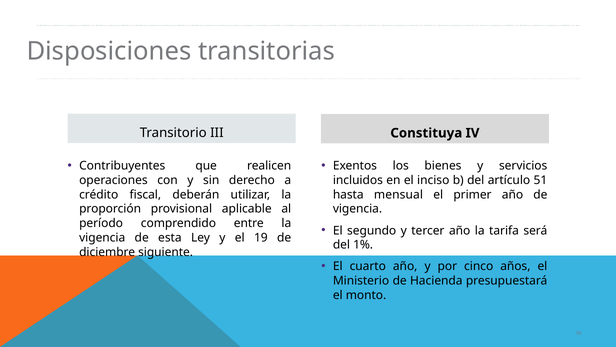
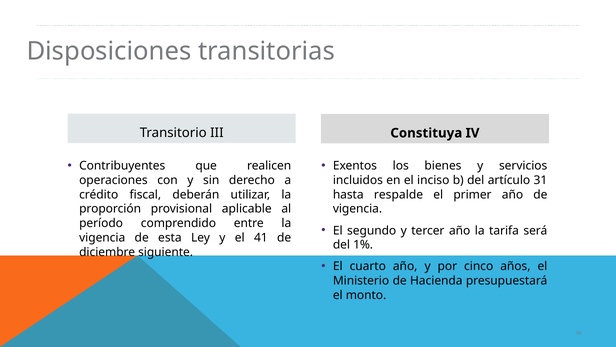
51: 51 -> 31 (540, 180)
mensual: mensual -> respalde (399, 194)
19: 19 -> 41 (261, 237)
